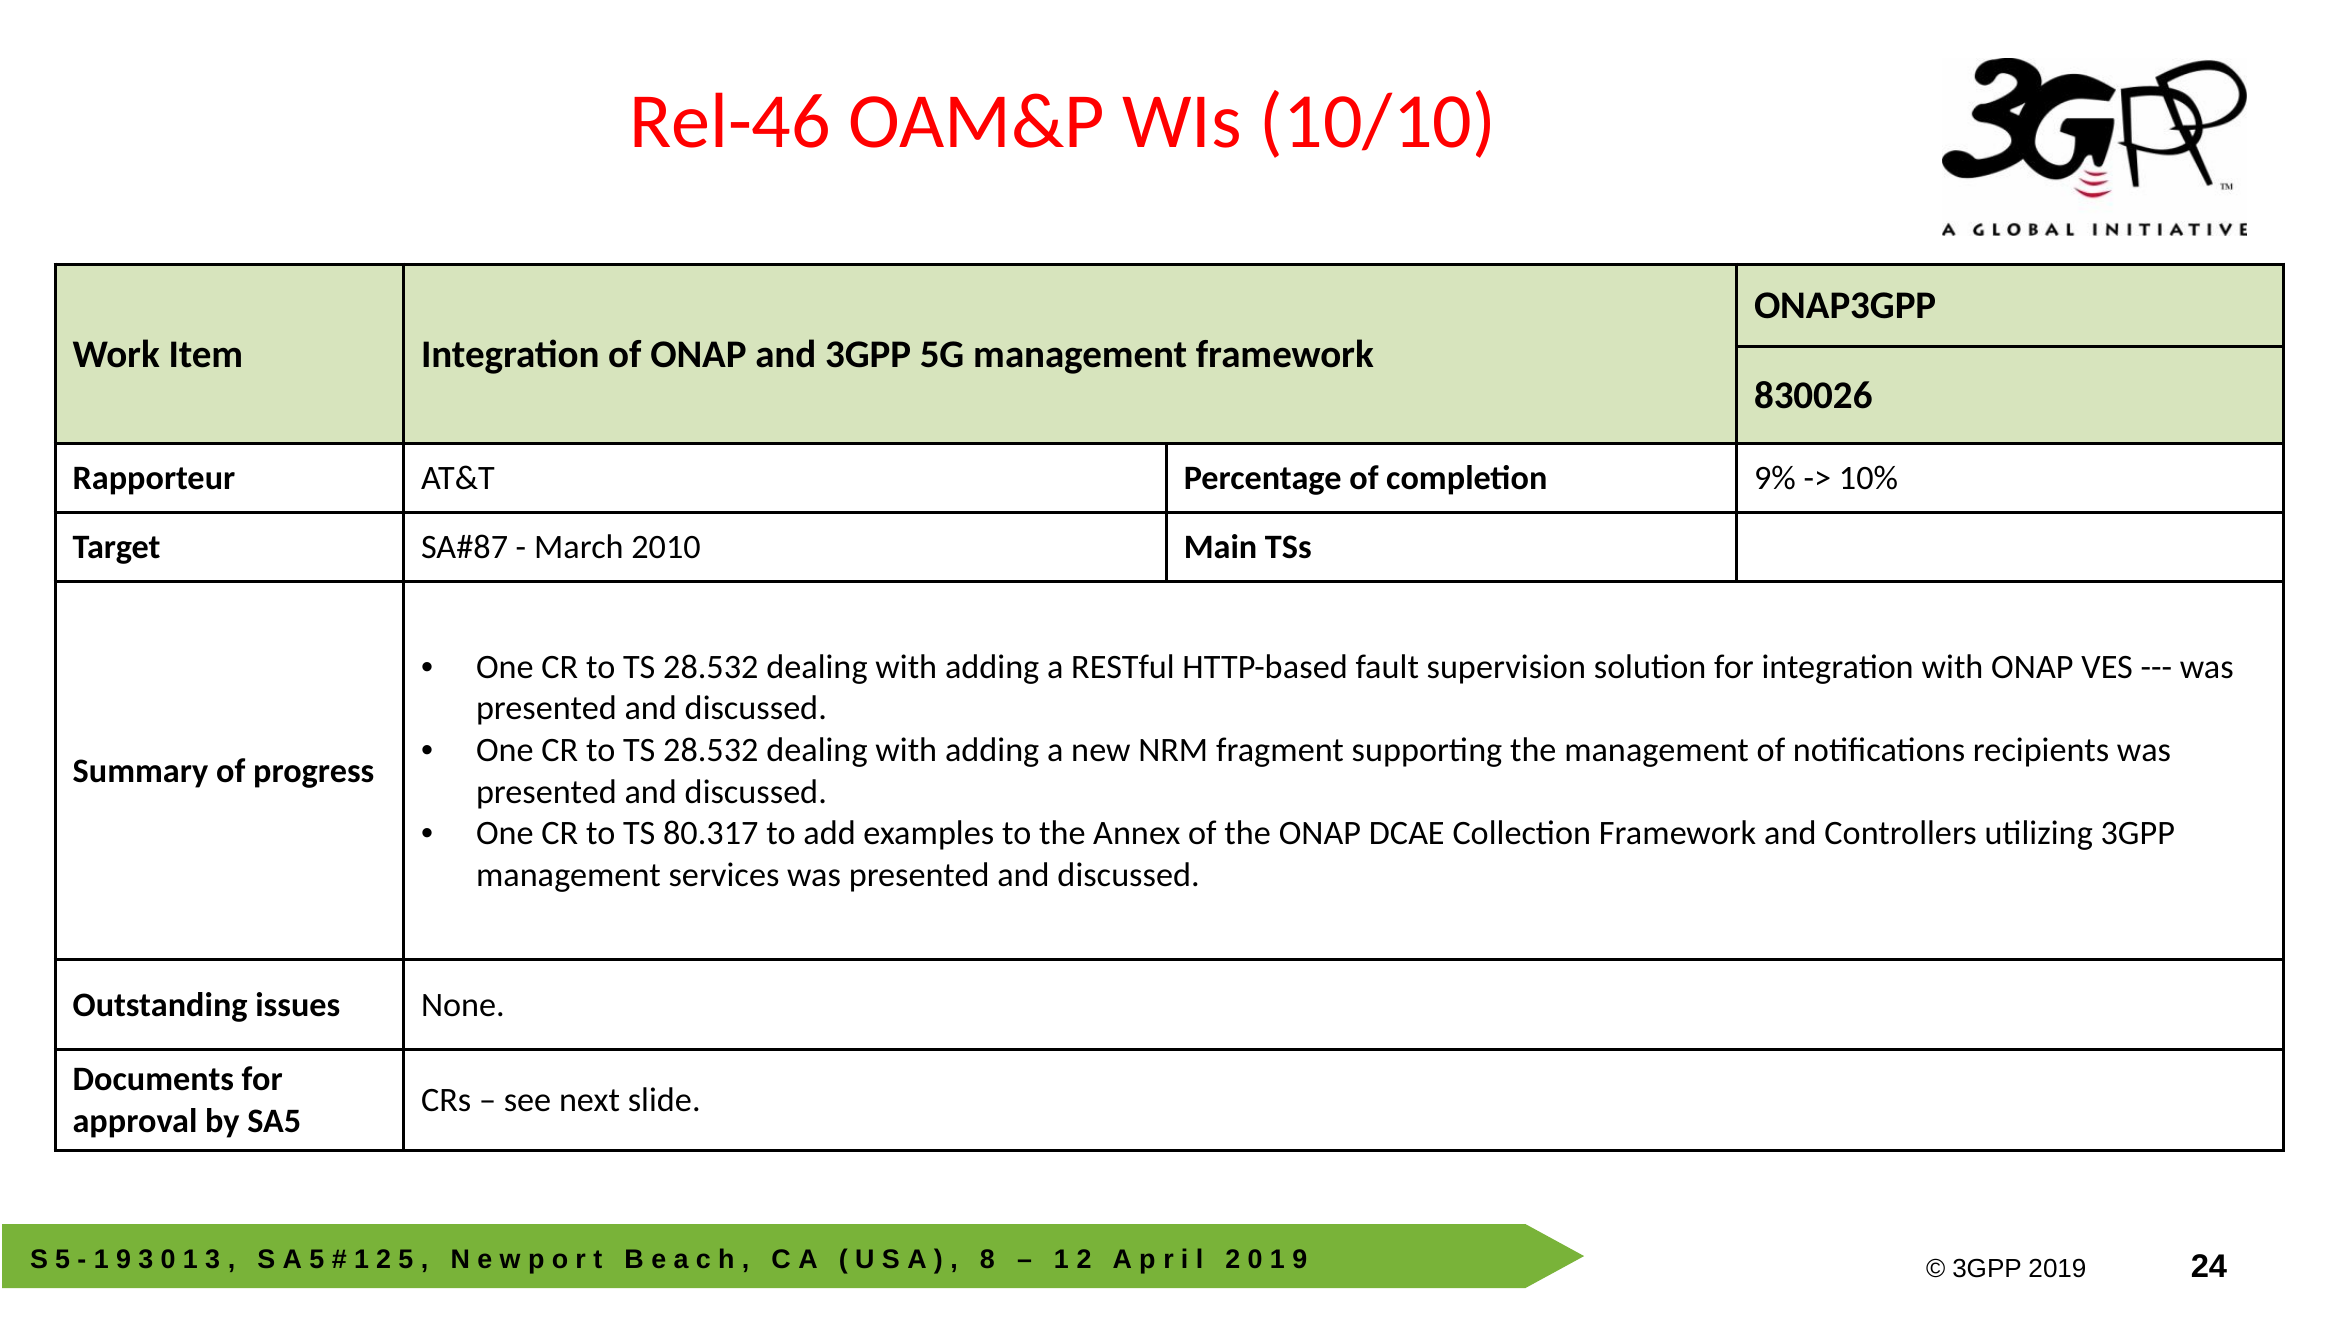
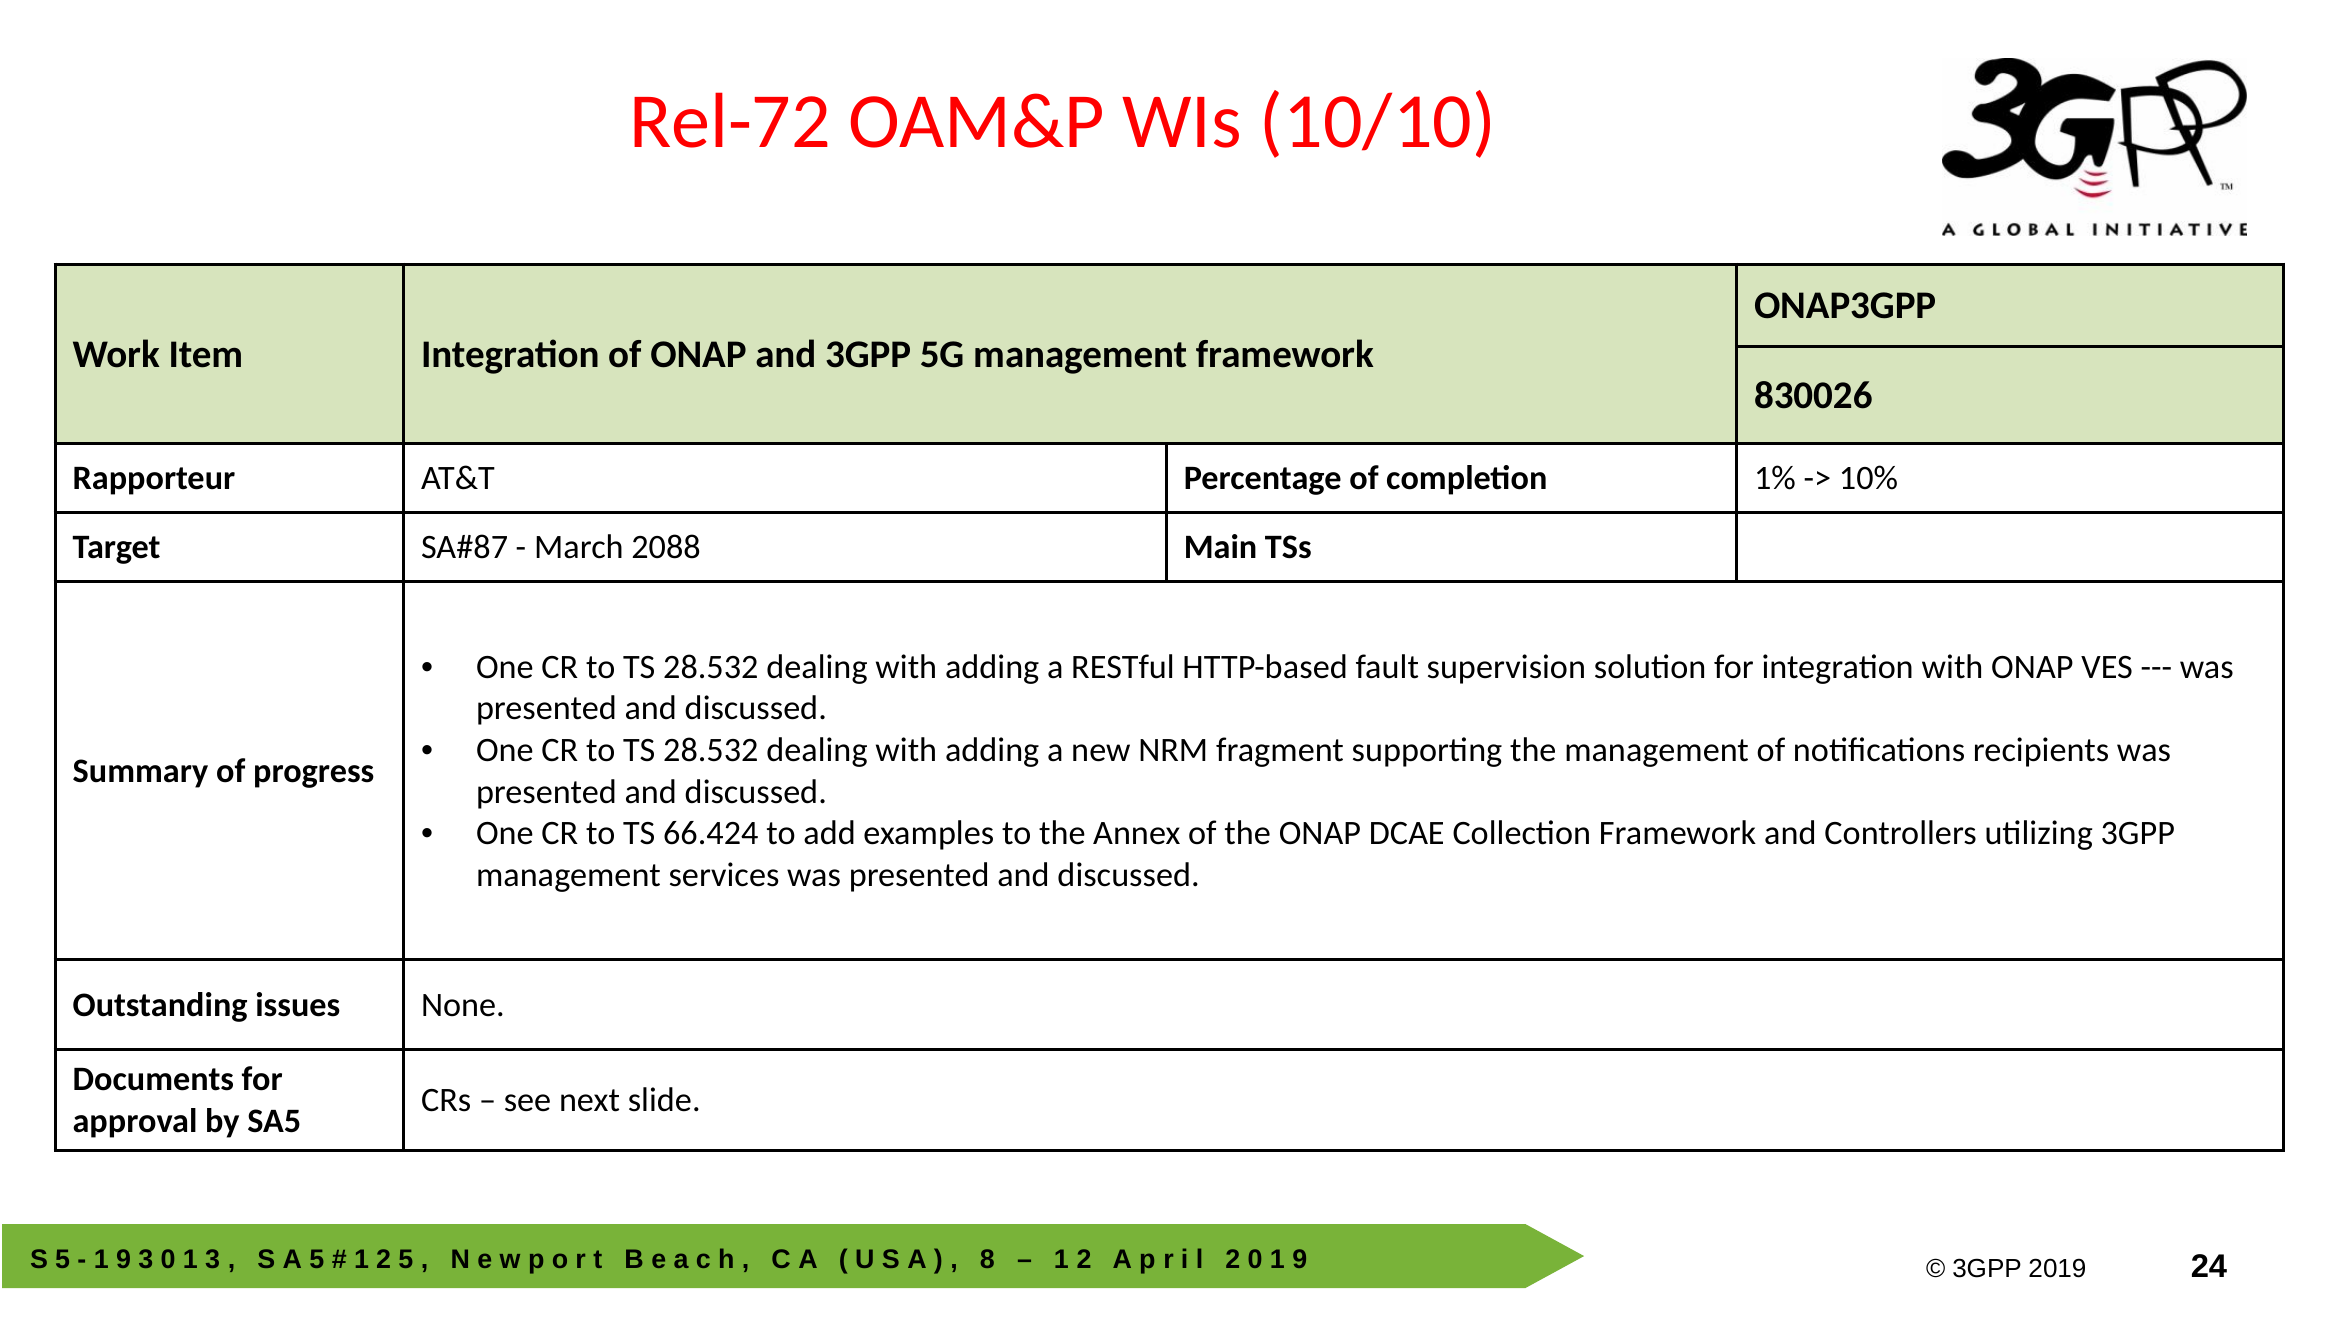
Rel-46: Rel-46 -> Rel-72 (730, 121)
9%: 9% -> 1% (1775, 479)
2010: 2010 -> 2088 (666, 547)
80.317: 80.317 -> 66.424 (711, 833)
